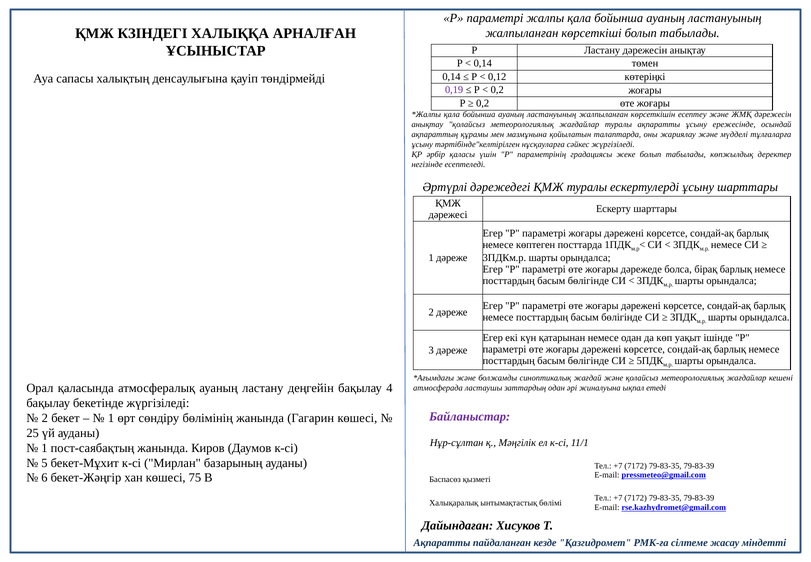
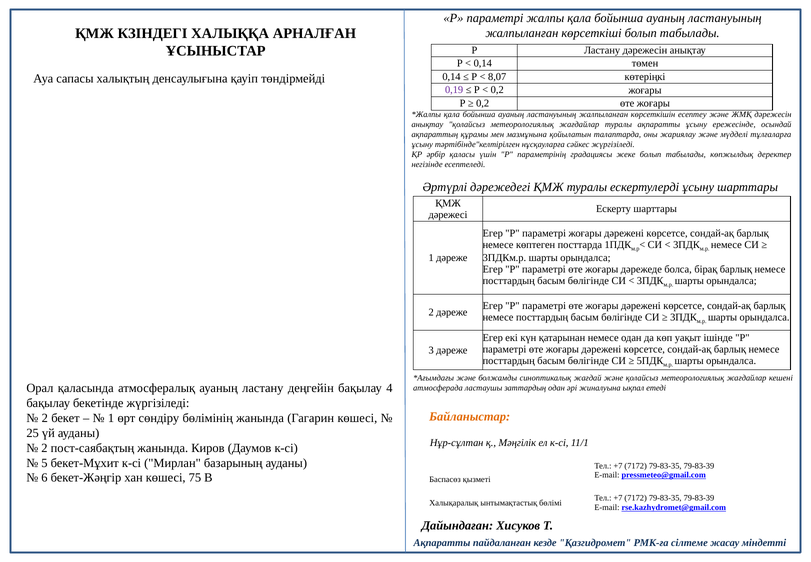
0,12: 0,12 -> 8,07 (497, 77)
Байланыстар colour: purple -> orange (470, 416)
1: 1 -> 2 (44, 447)
